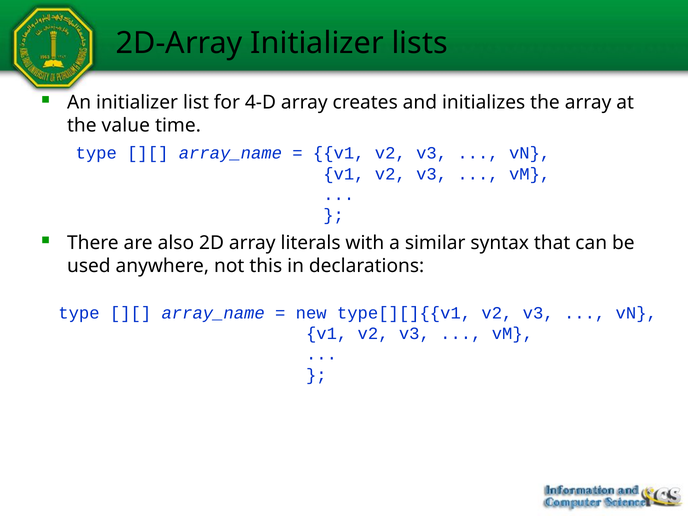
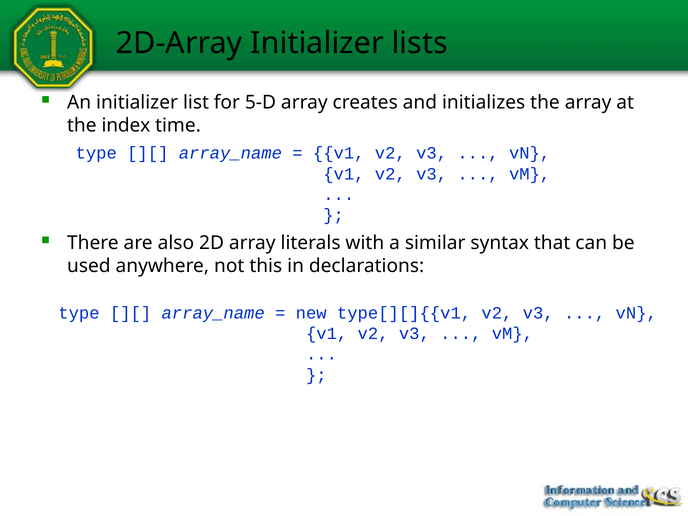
4-D: 4-D -> 5-D (260, 102)
value: value -> index (126, 125)
